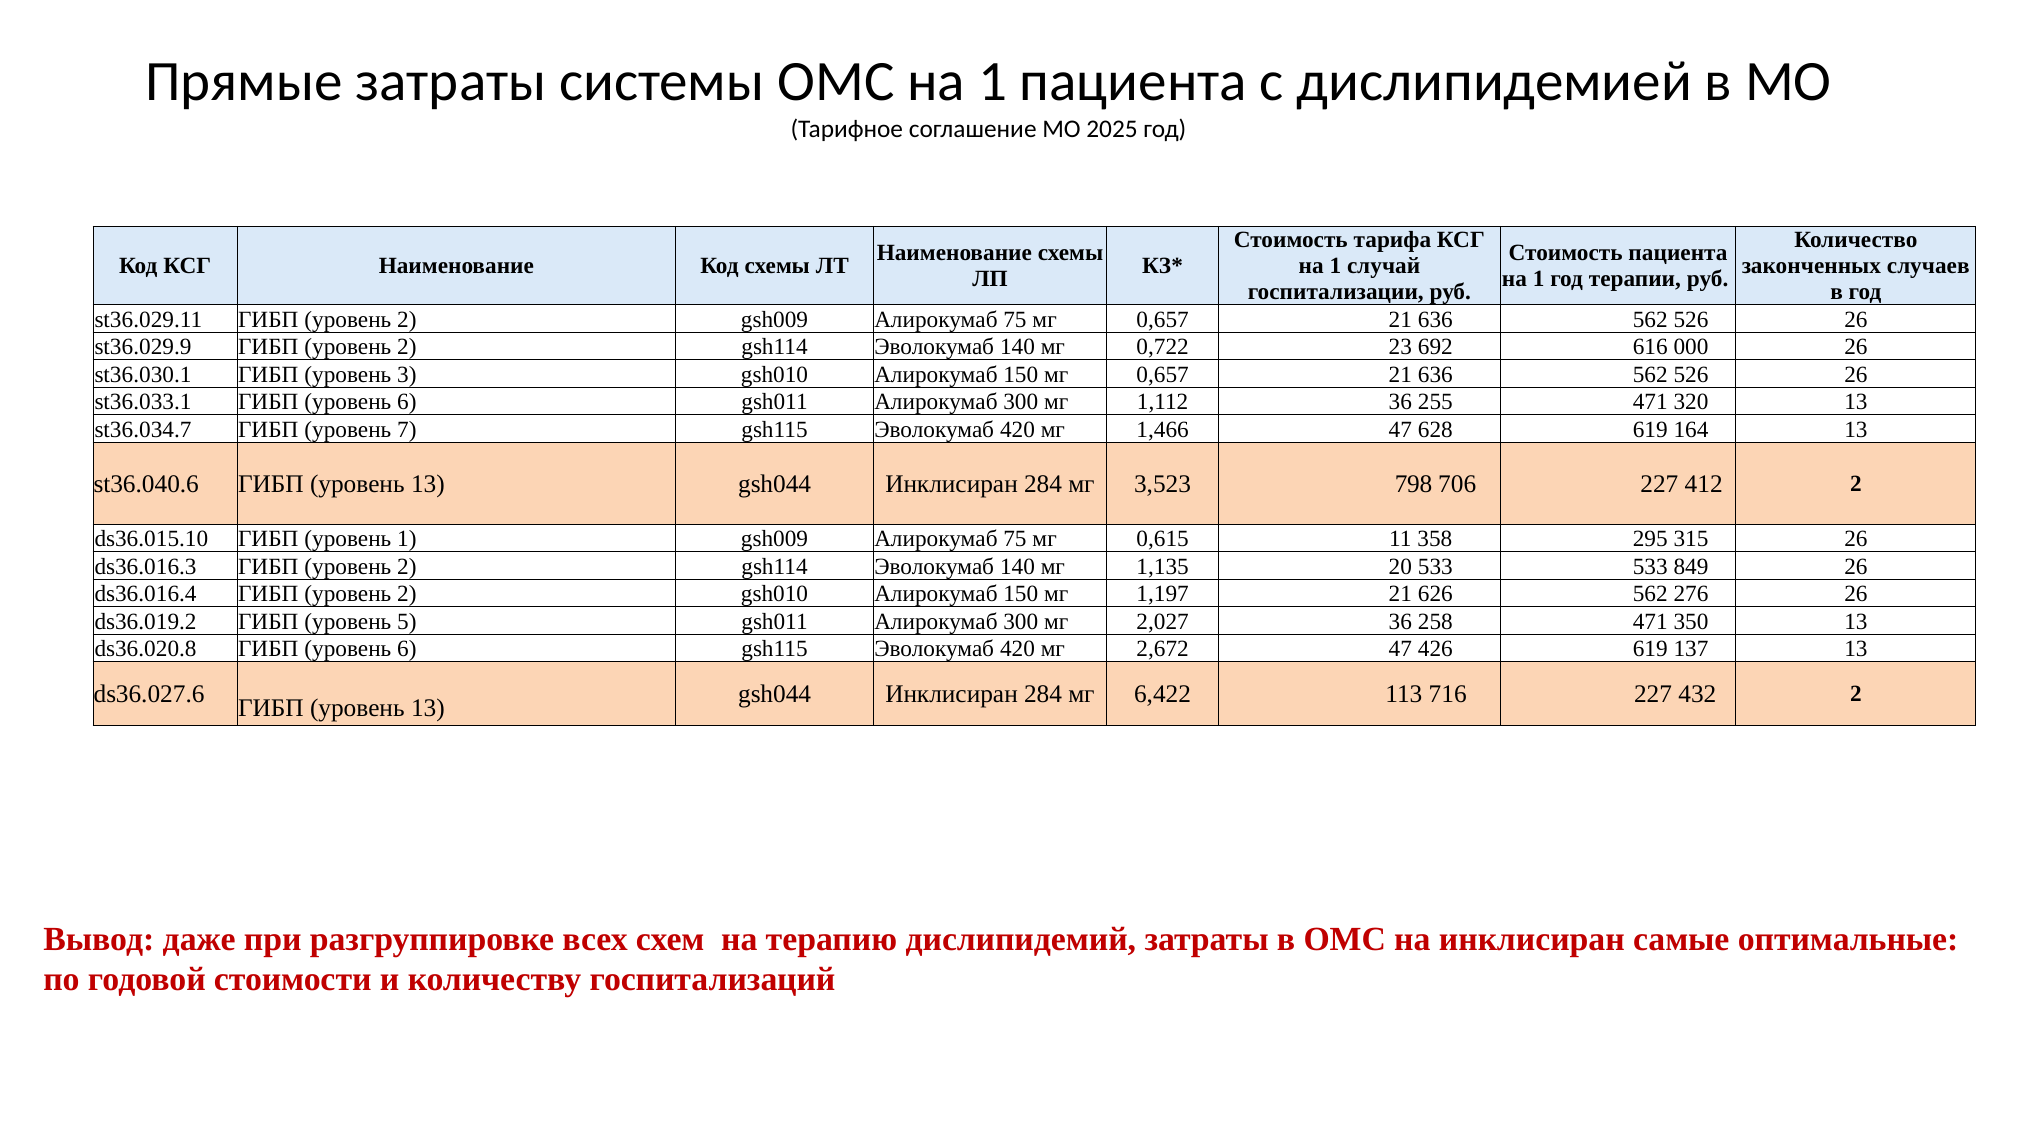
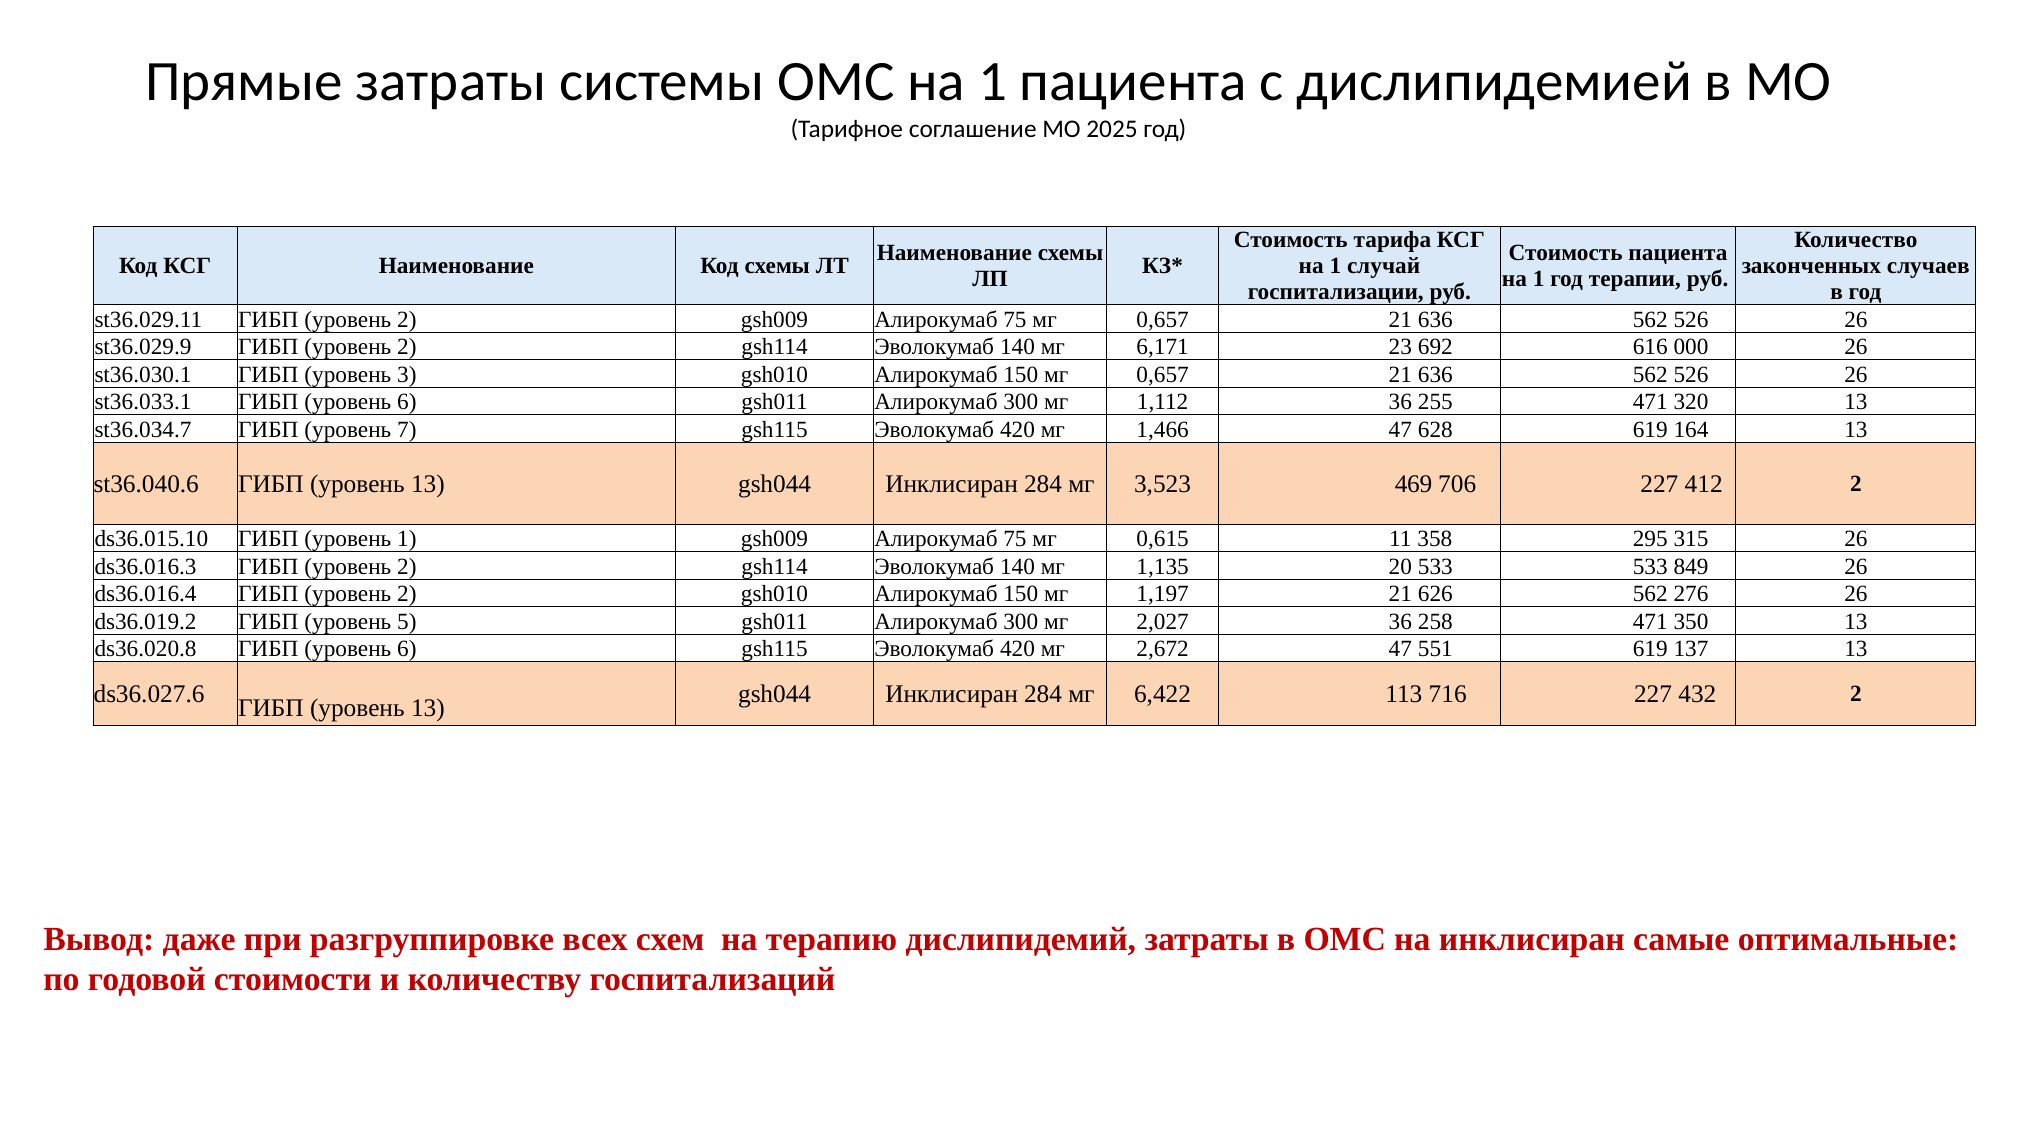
0,722: 0,722 -> 6,171 (1163, 347)
798: 798 -> 469 (1414, 484)
426: 426 -> 551 (1435, 649)
